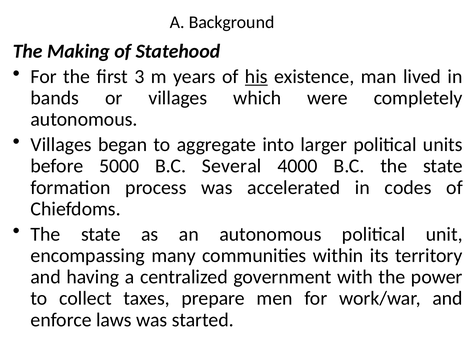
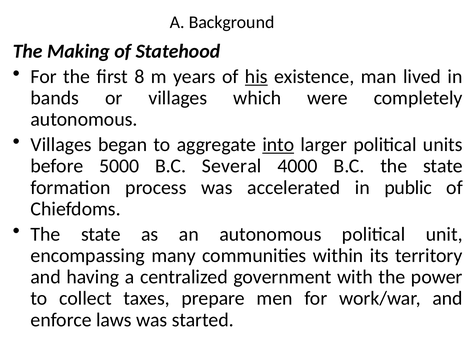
3: 3 -> 8 (139, 77)
into underline: none -> present (278, 145)
codes: codes -> public (408, 187)
